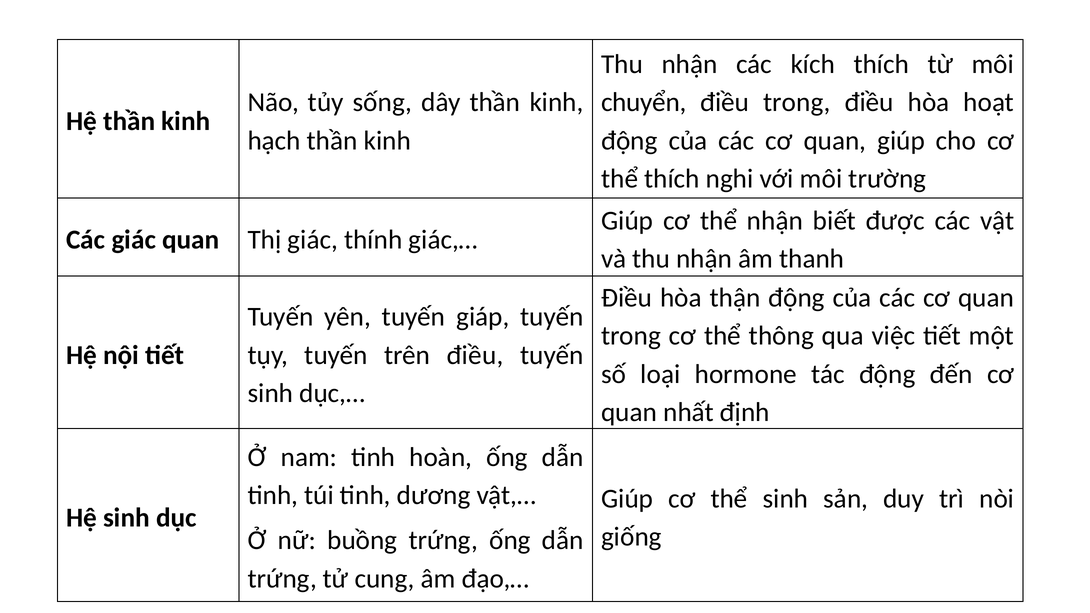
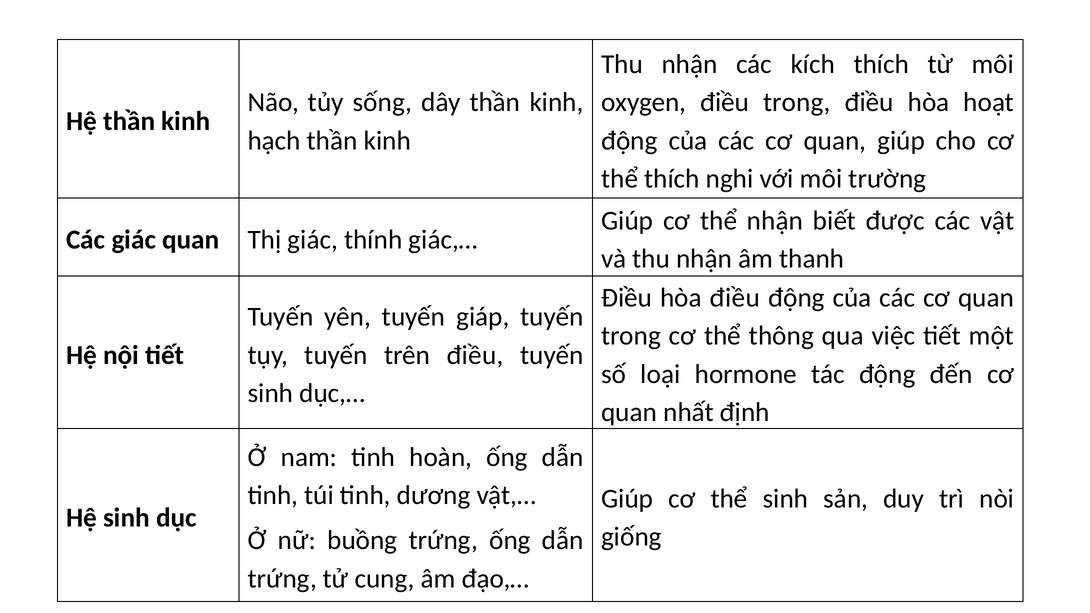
chuyển: chuyển -> oxygen (644, 102)
hòa thận: thận -> điều (735, 298)
